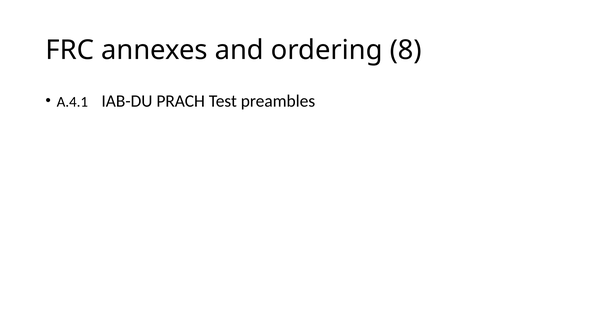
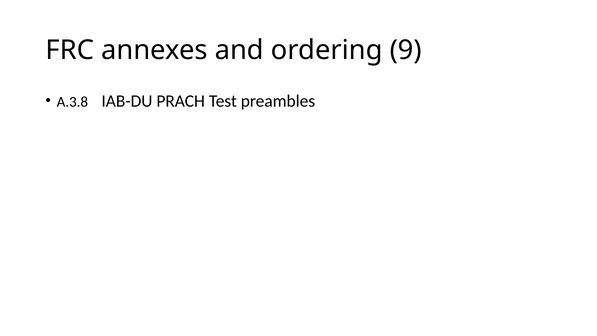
8: 8 -> 9 (406, 50)
A.4.1: A.4.1 -> A.3.8 (72, 102)
